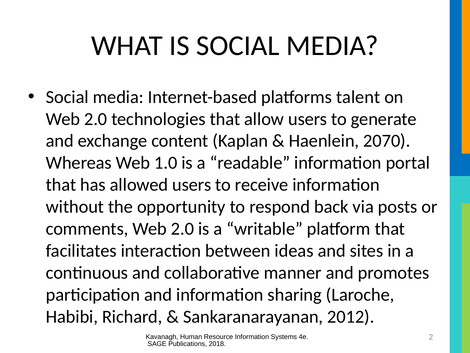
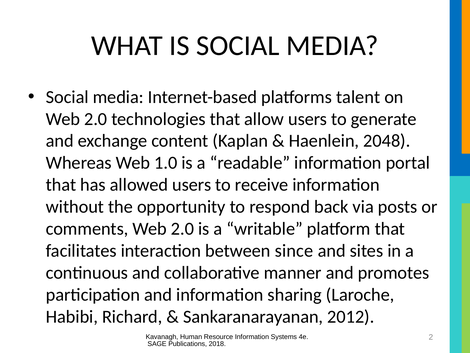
2070: 2070 -> 2048 (387, 141)
ideas: ideas -> since (294, 250)
